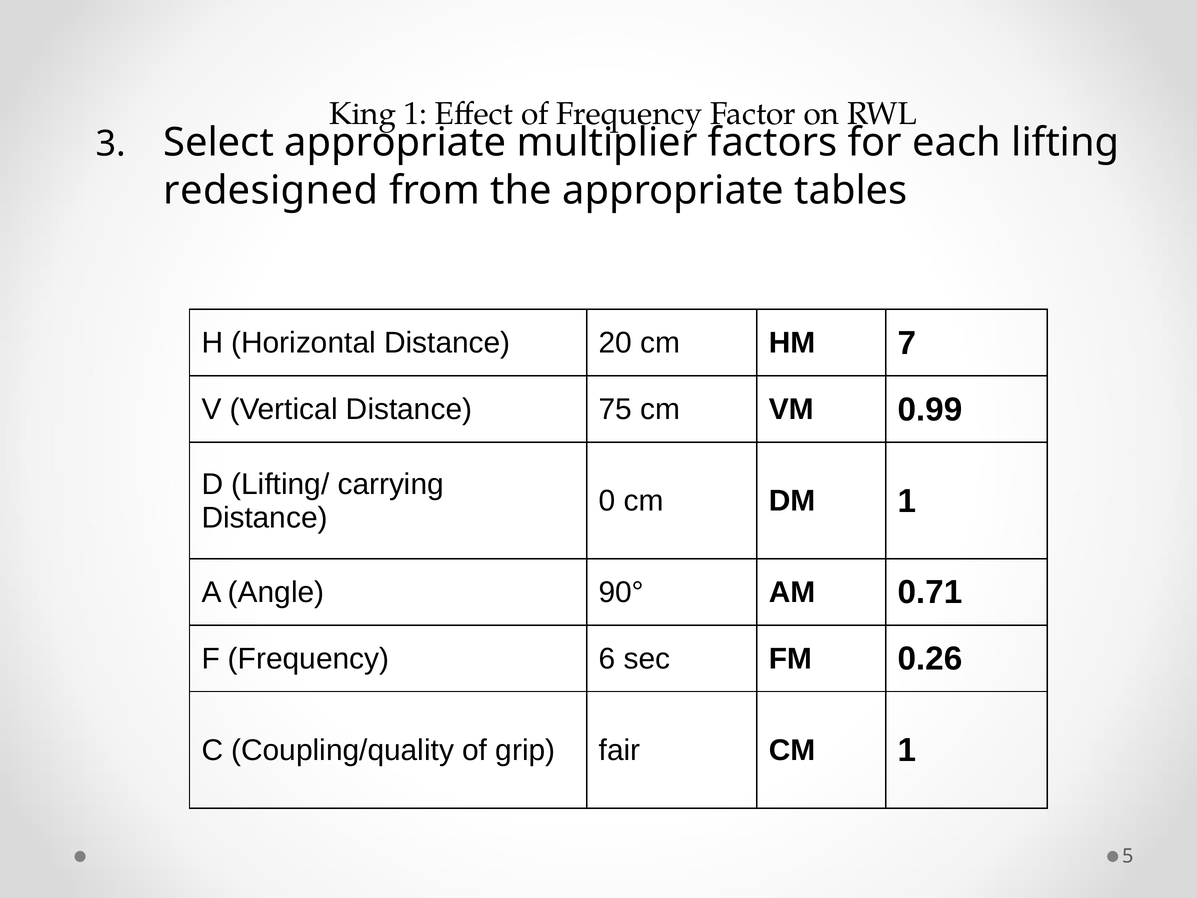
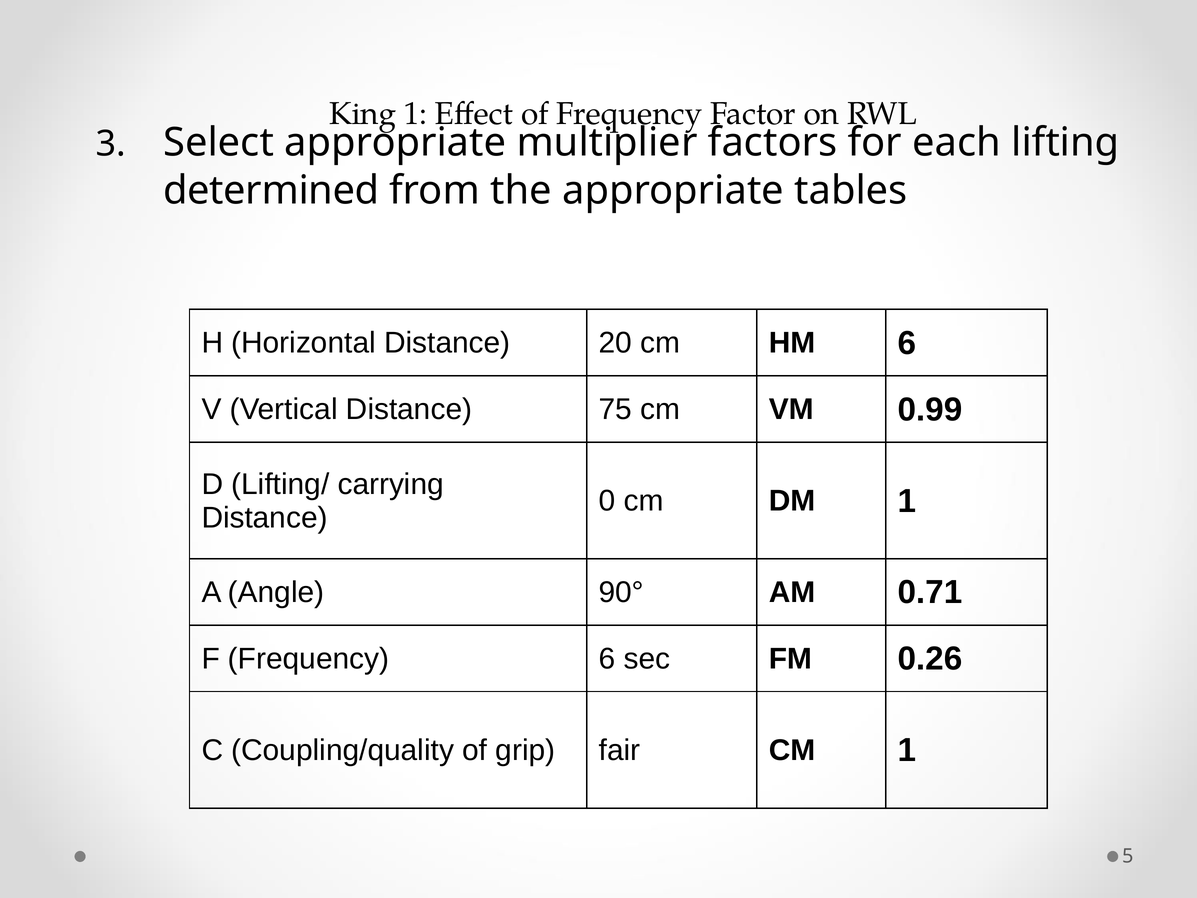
redesigned: redesigned -> determined (271, 190)
HM 7: 7 -> 6 (907, 343)
